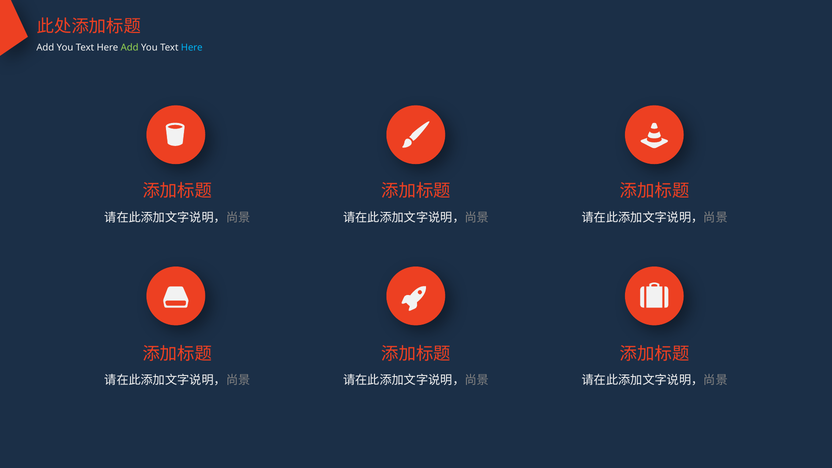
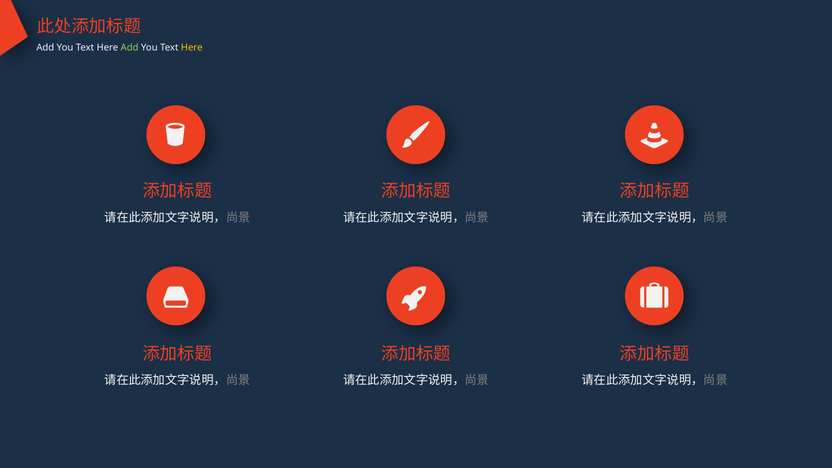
Here colour: light blue -> yellow (192, 48)
